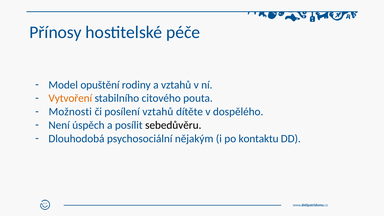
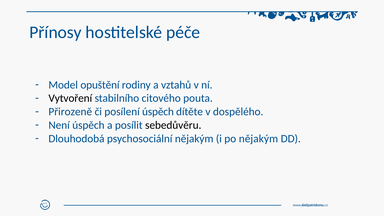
Vytvoření colour: orange -> black (70, 98)
Možnosti: Možnosti -> Přirozeně (70, 112)
posílení vztahů: vztahů -> úspěch (158, 112)
po kontaktu: kontaktu -> nějakým (258, 139)
